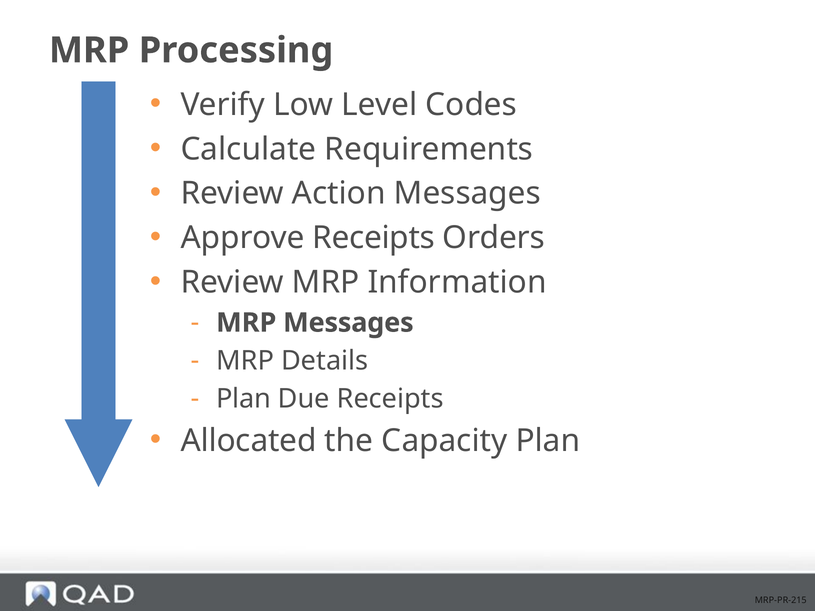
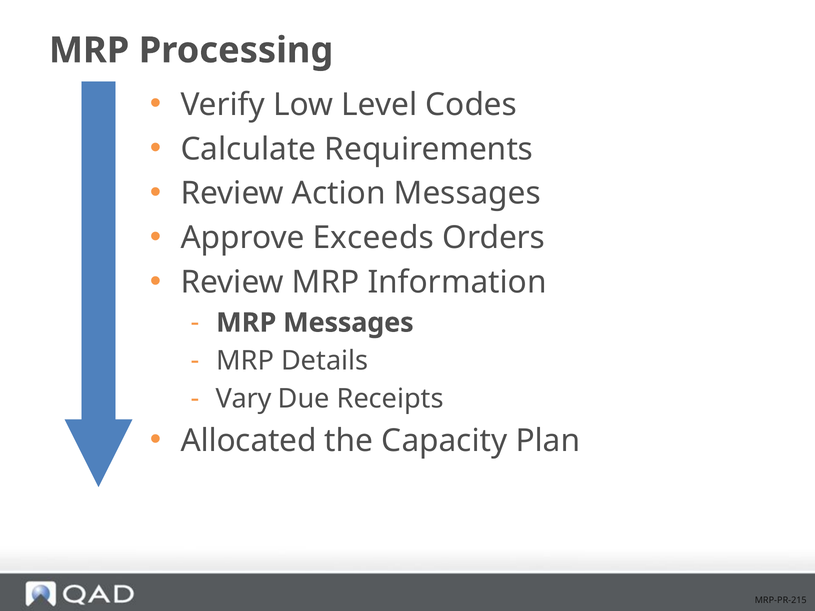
Approve Receipts: Receipts -> Exceeds (373, 238)
Plan: Plan -> Vary (244, 399)
